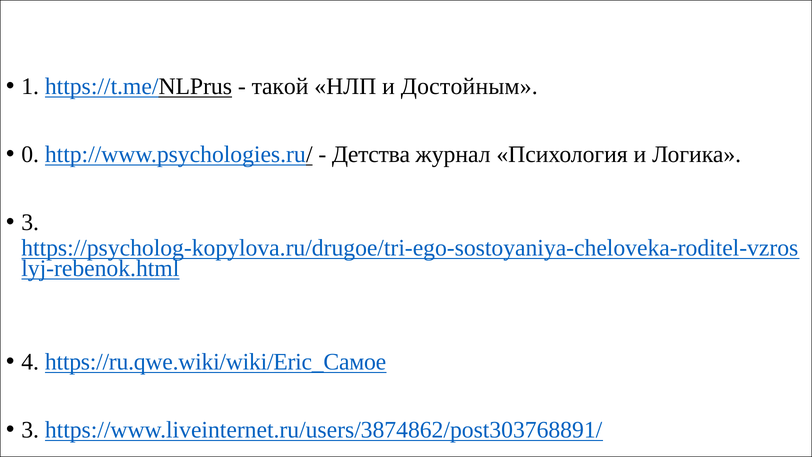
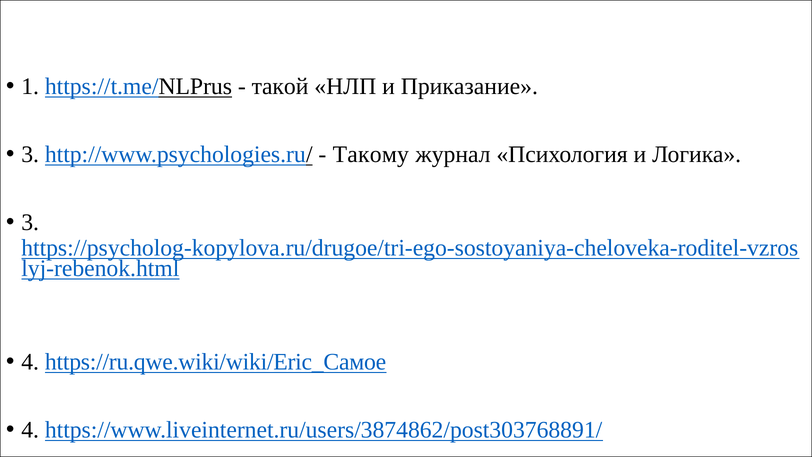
Достойным: Достойным -> Приказание (469, 86)
0: 0 -> 3 (30, 154)
Детства: Детства -> Такому (371, 154)
3: 3 -> 4 (30, 430)
